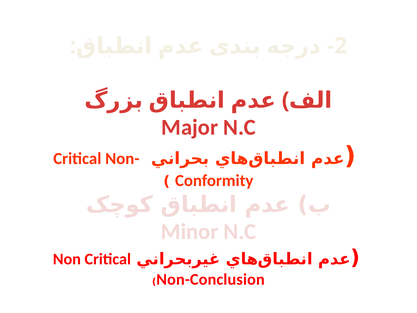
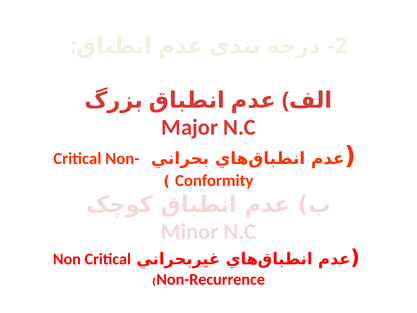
Non-Conclusion: Non-Conclusion -> Non-Recurrence (211, 279)
